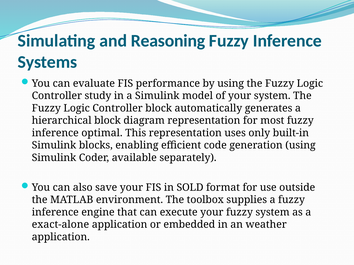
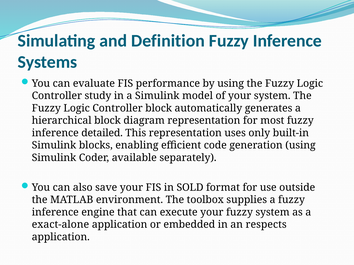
Reasoning: Reasoning -> Definition (168, 41)
optimal: optimal -> detailed (102, 133)
weather: weather -> respects (266, 225)
